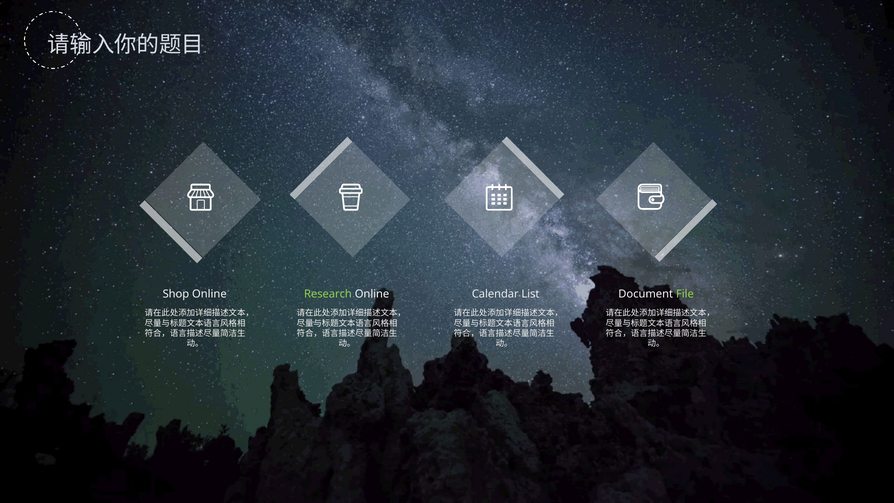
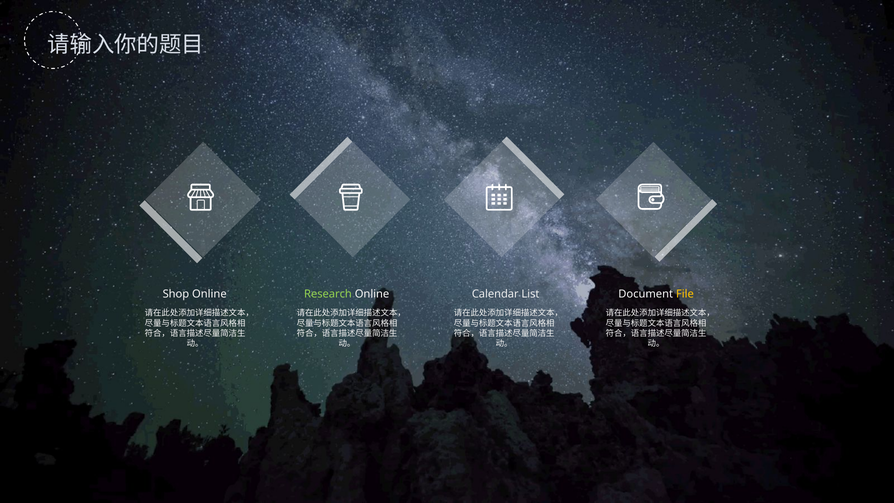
File colour: light green -> yellow (685, 294)
